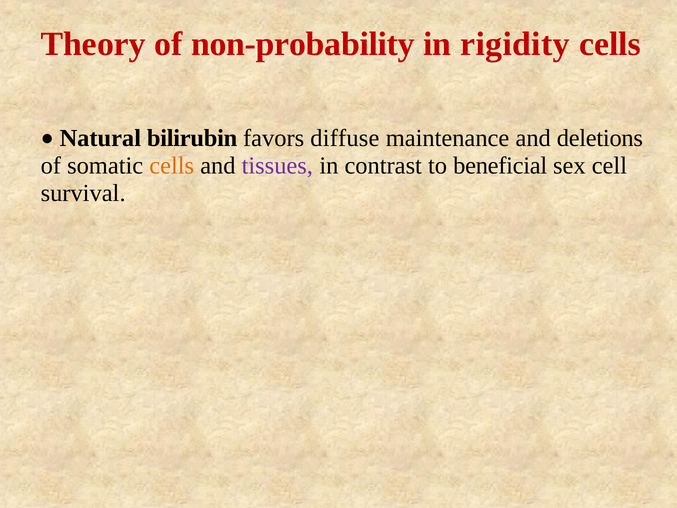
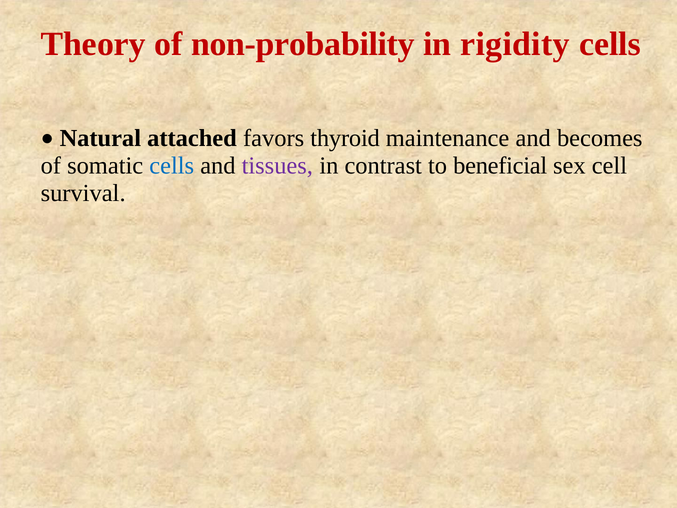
bilirubin: bilirubin -> attached (192, 138)
diffuse: diffuse -> thyroid (345, 138)
deletions: deletions -> becomes (600, 138)
cells colour: orange -> blue (172, 166)
